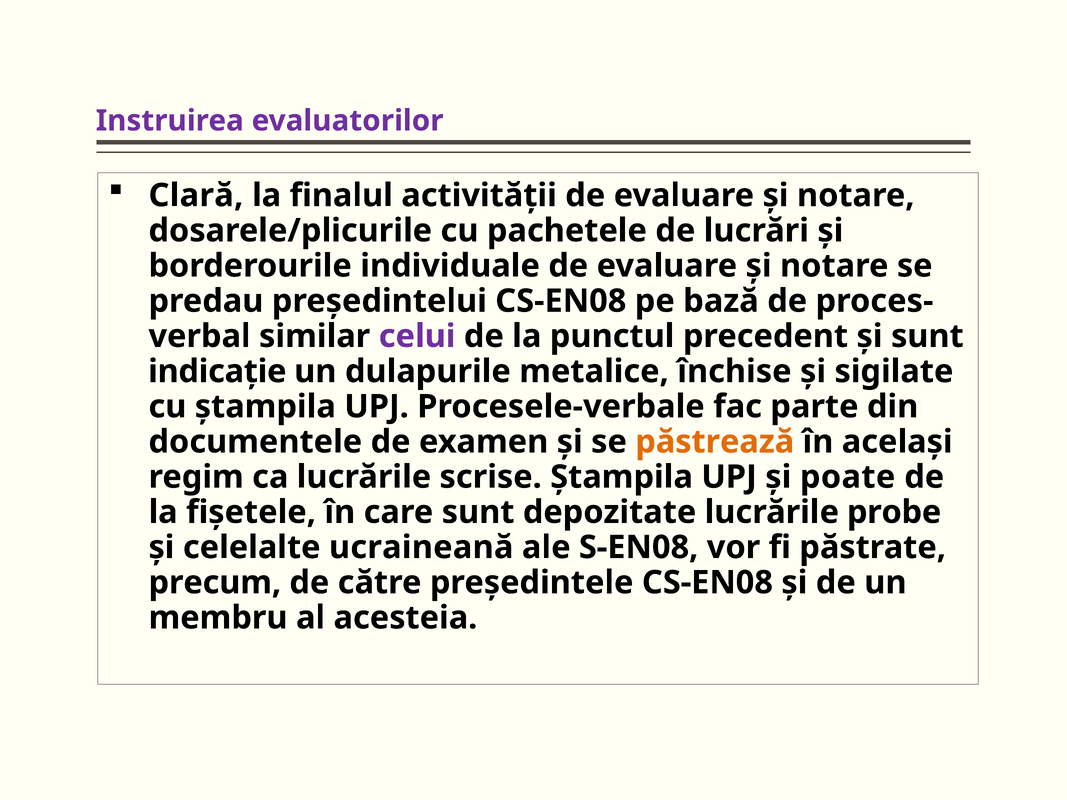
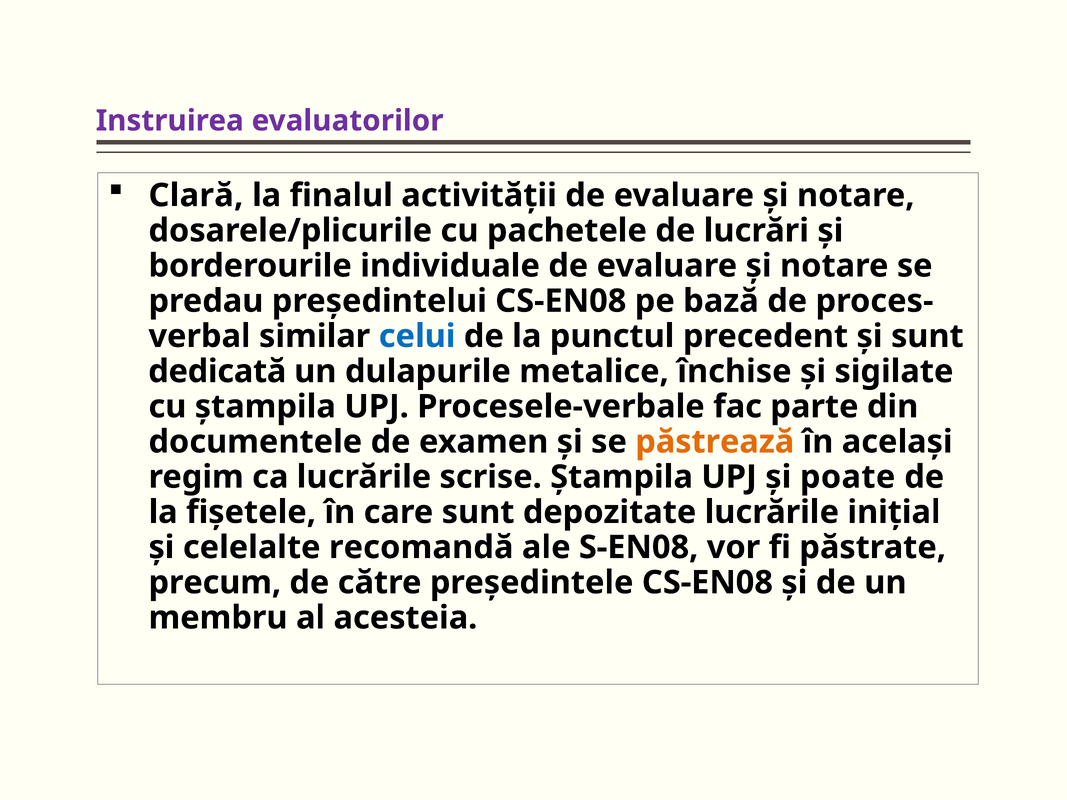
celui colour: purple -> blue (417, 336)
indicaţie: indicaţie -> dedicată (217, 372)
probe: probe -> iniţial (894, 512)
ucraineană: ucraineană -> recomandă (421, 548)
